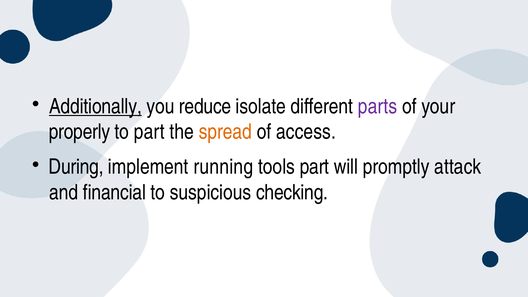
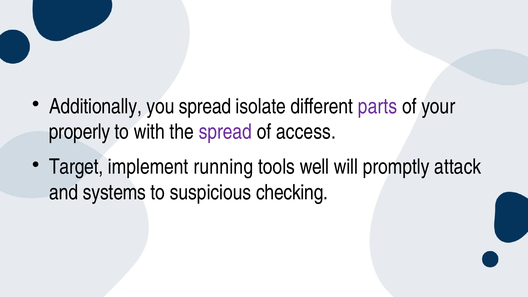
Additionally underline: present -> none (95, 106)
you reduce: reduce -> spread (205, 106)
to part: part -> with (149, 132)
spread colour: orange -> purple (225, 132)
During: During -> Target (76, 167)
tools part: part -> well (314, 167)
financial: financial -> systems (114, 192)
